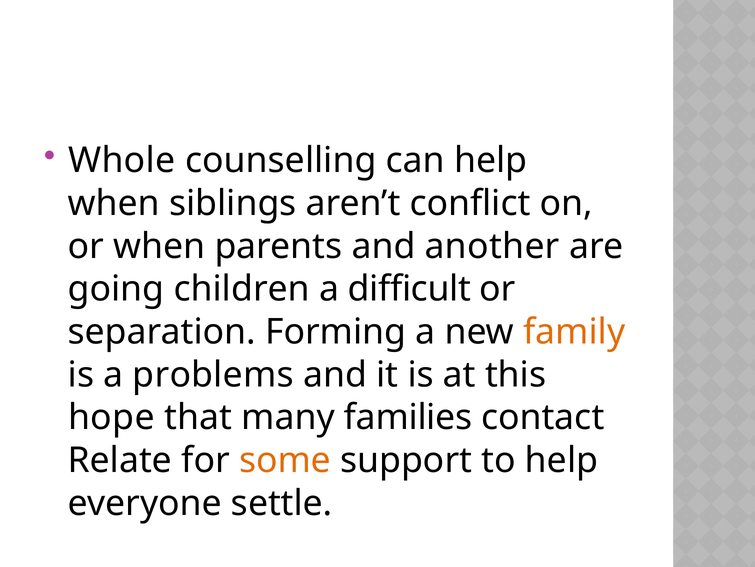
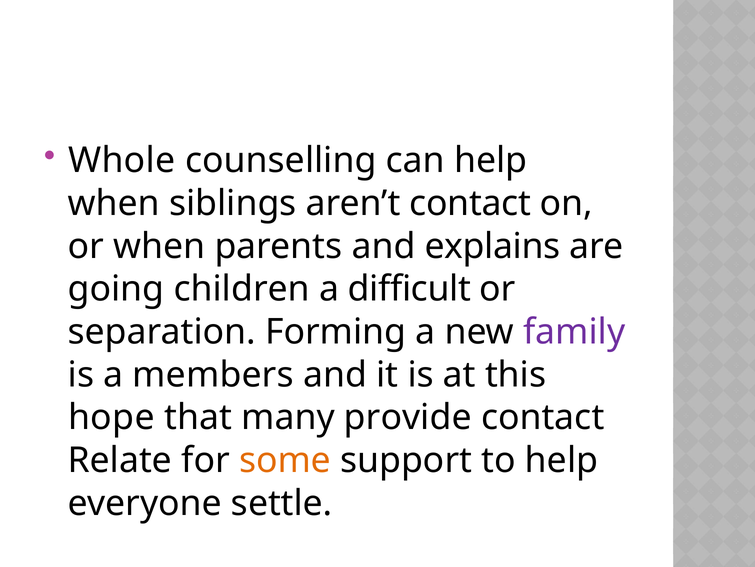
aren’t conflict: conflict -> contact (470, 203)
another: another -> explains (493, 246)
family colour: orange -> purple (574, 332)
problems: problems -> members (213, 374)
families: families -> provide (408, 417)
